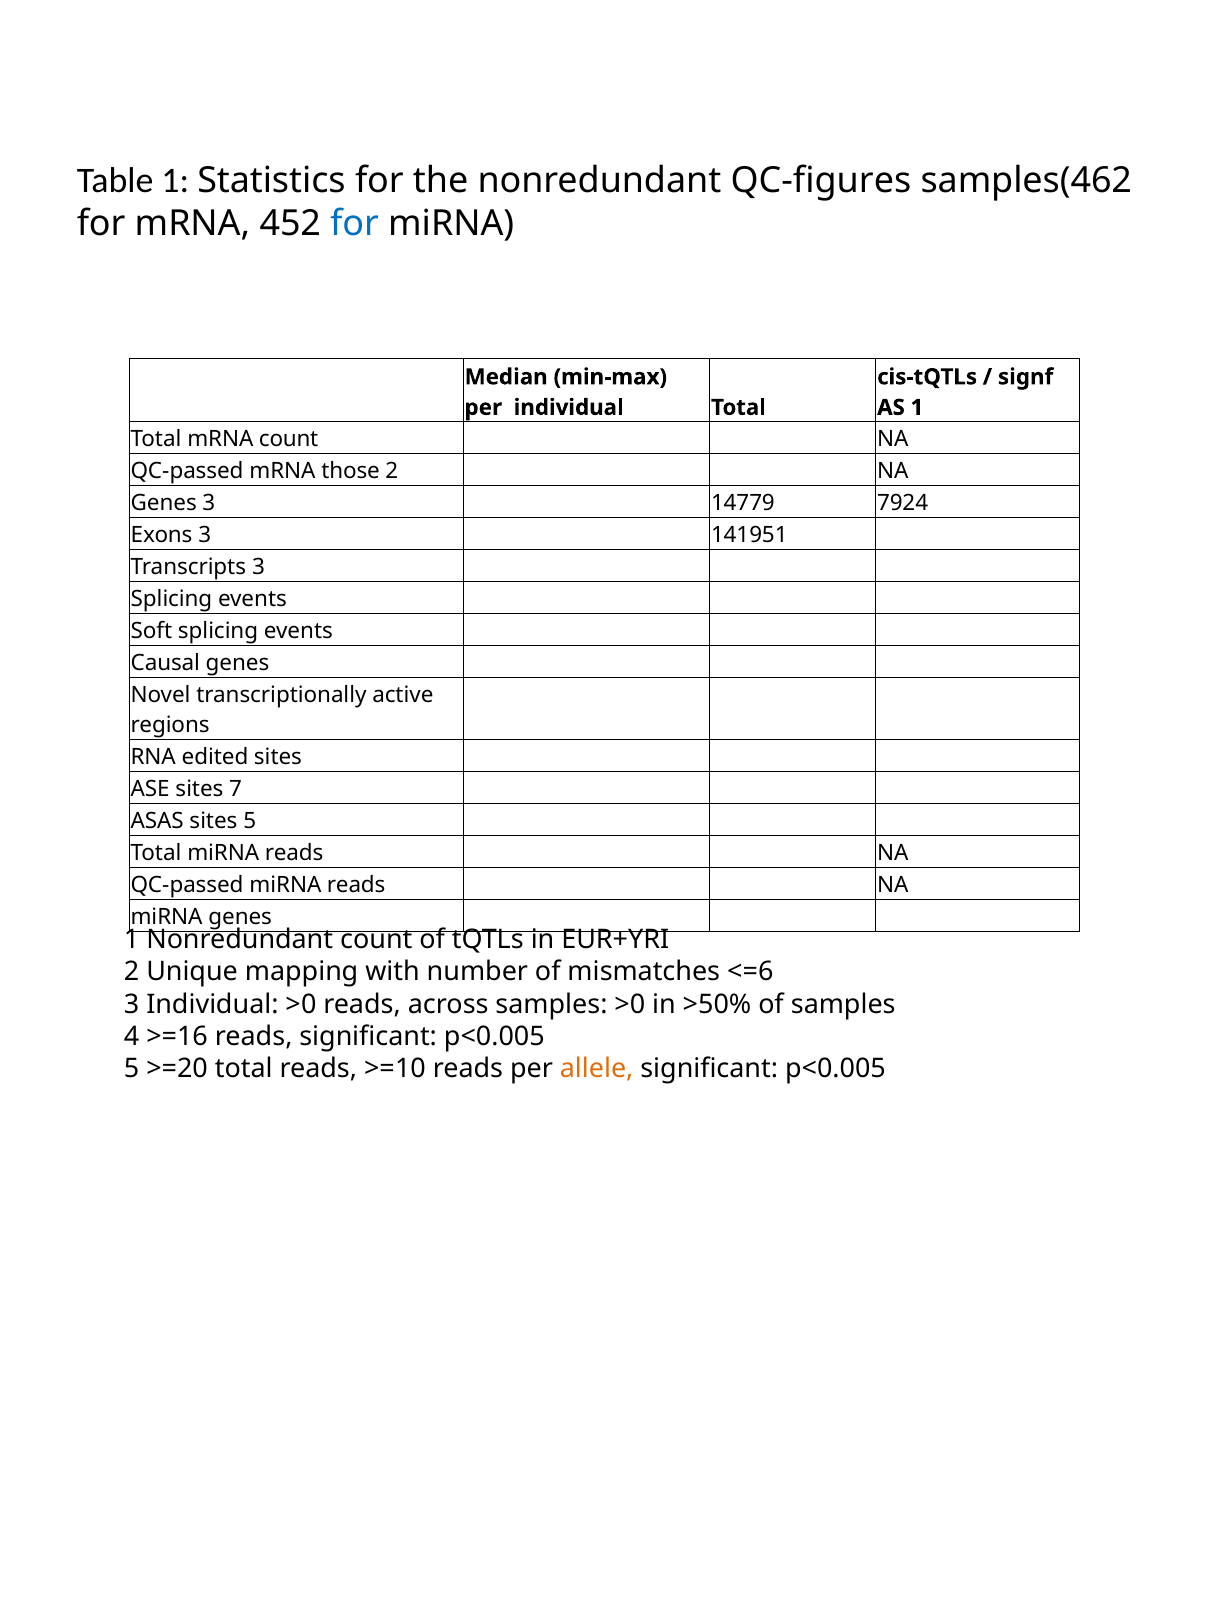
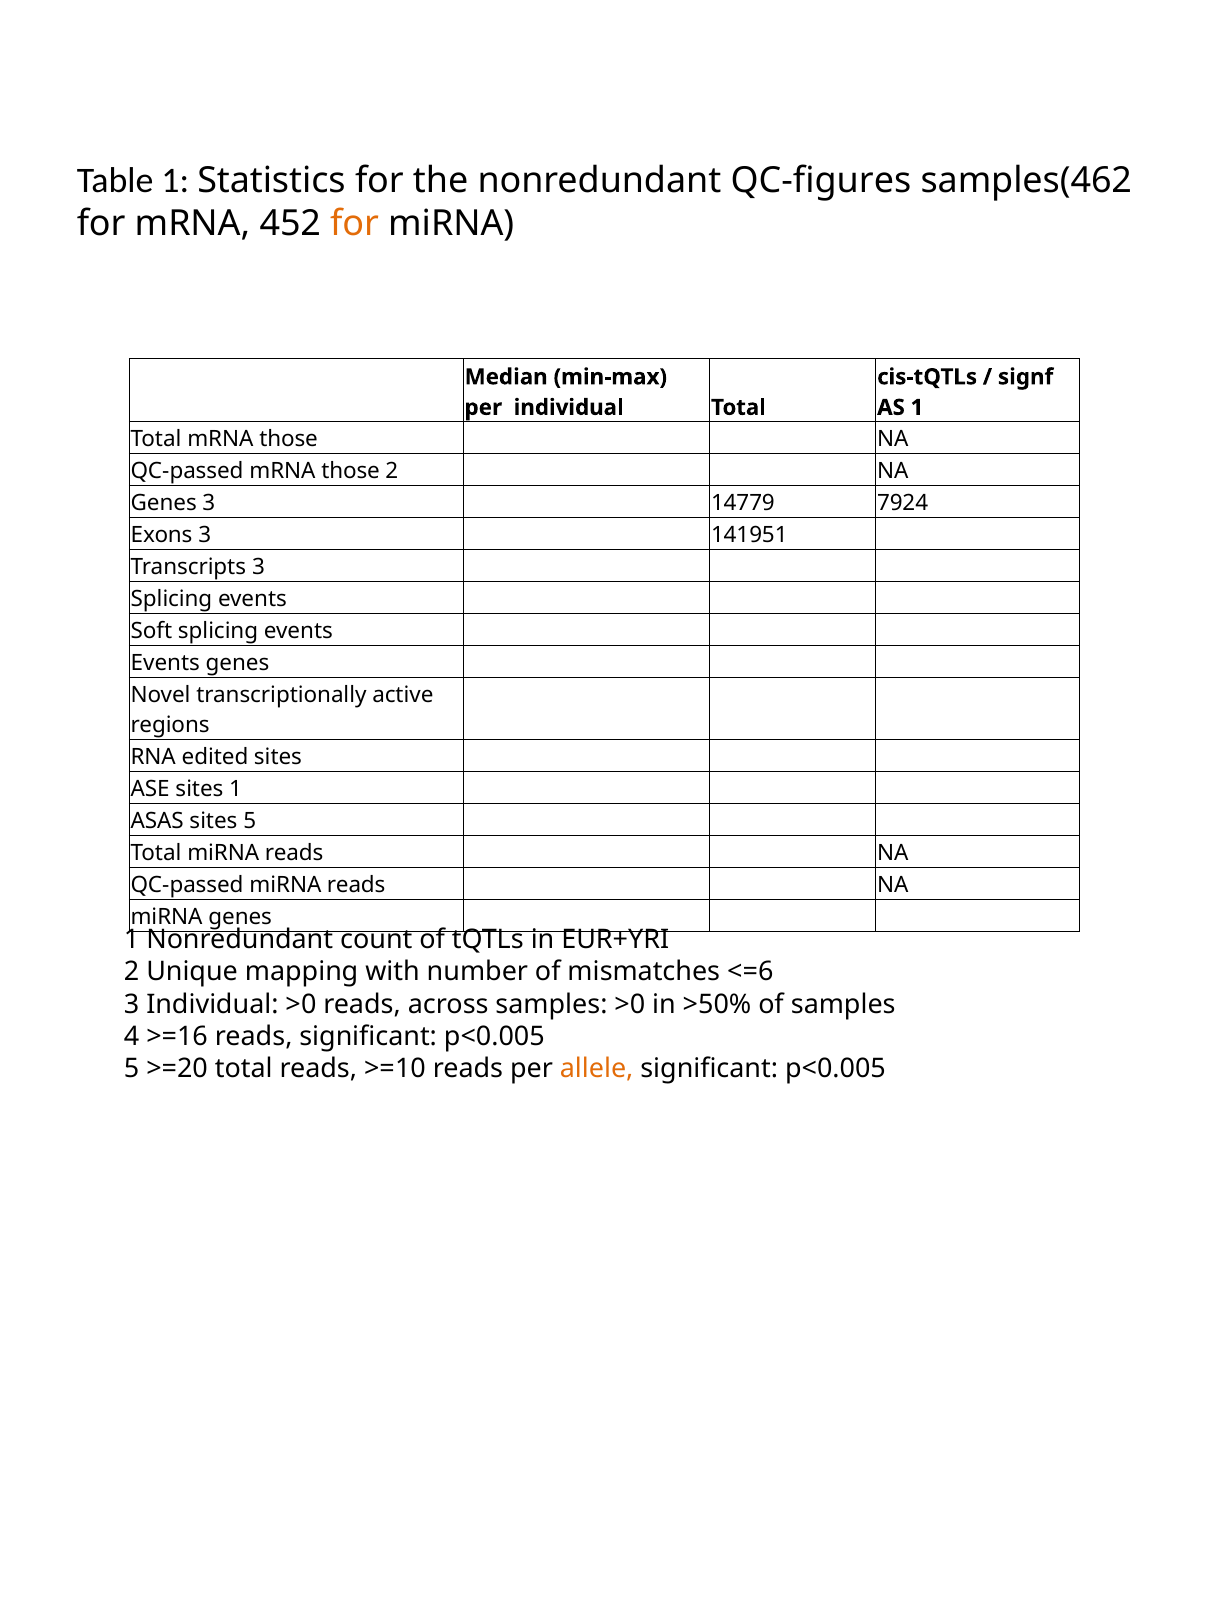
for colour: blue -> orange (355, 223)
Total mRNA count: count -> those (289, 440)
Causal: Causal -> Events (165, 663)
sites 7: 7 -> 1 (236, 790)
